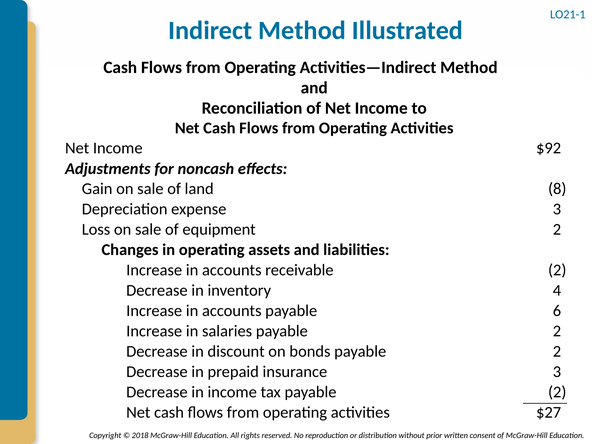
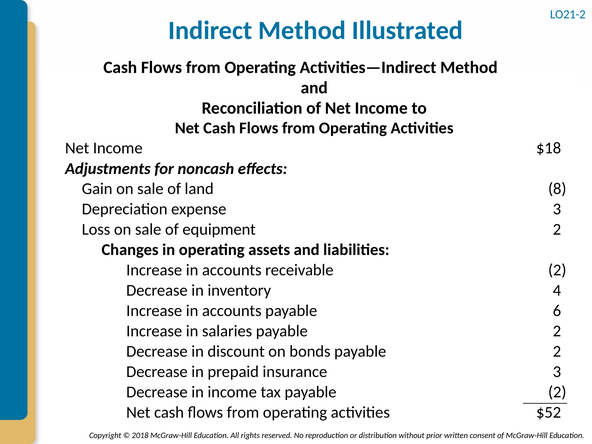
LO21-1: LO21-1 -> LO21-2 (568, 14)
$92: $92 -> $18 (549, 148)
$27: $27 -> $52 (549, 412)
